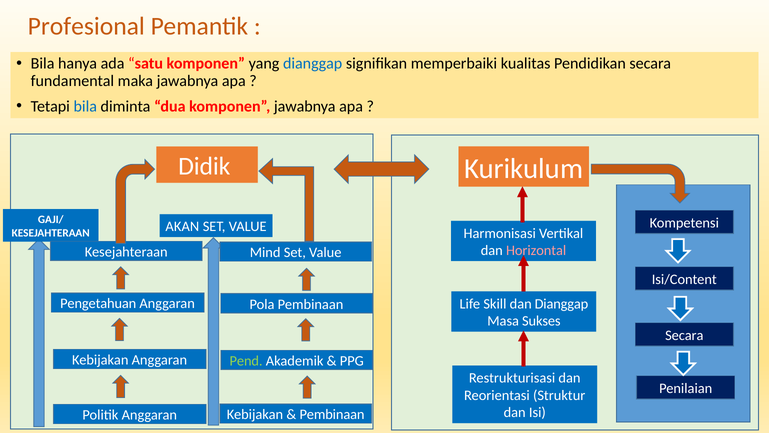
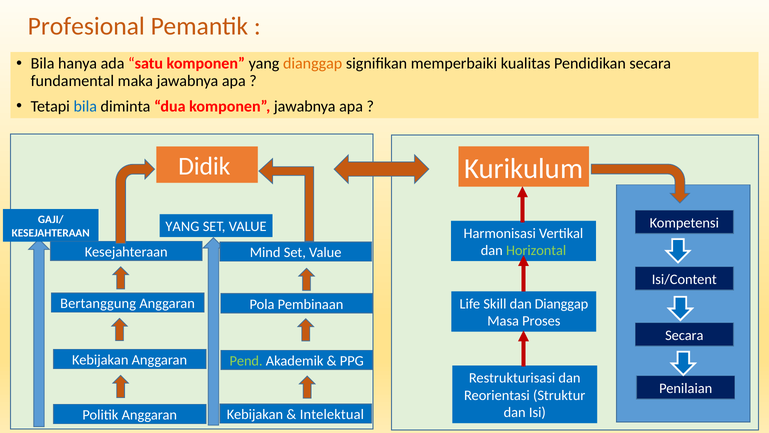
dianggap colour: blue -> orange (313, 64)
KESEJAHTERAAN AKAN: AKAN -> YANG (182, 226)
Horizontal colour: pink -> light green (536, 250)
Pengetahuan: Pengetahuan -> Bertanggung (98, 303)
Sukses: Sukses -> Proses (541, 321)
Pembinaan: Pembinaan -> Intelektual (332, 414)
